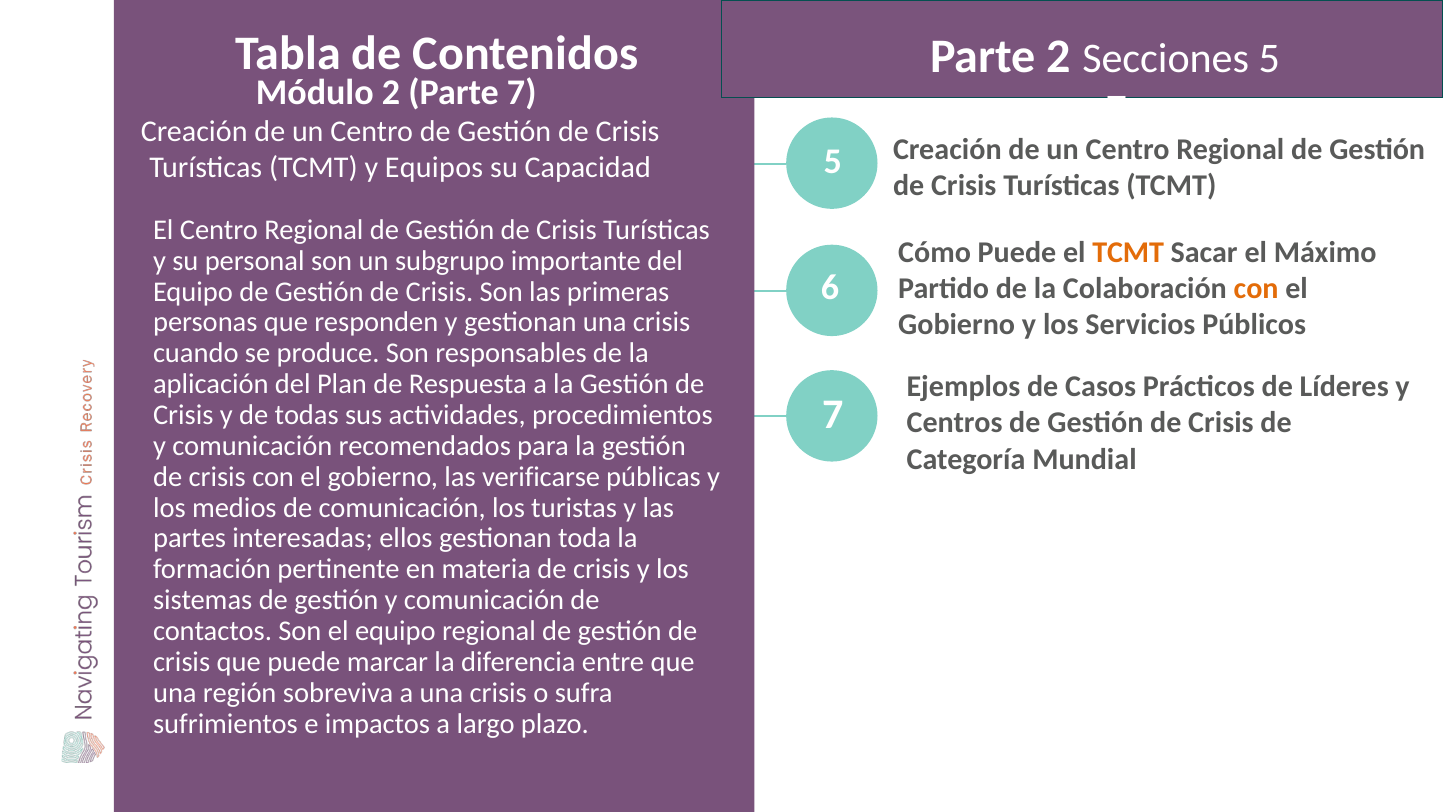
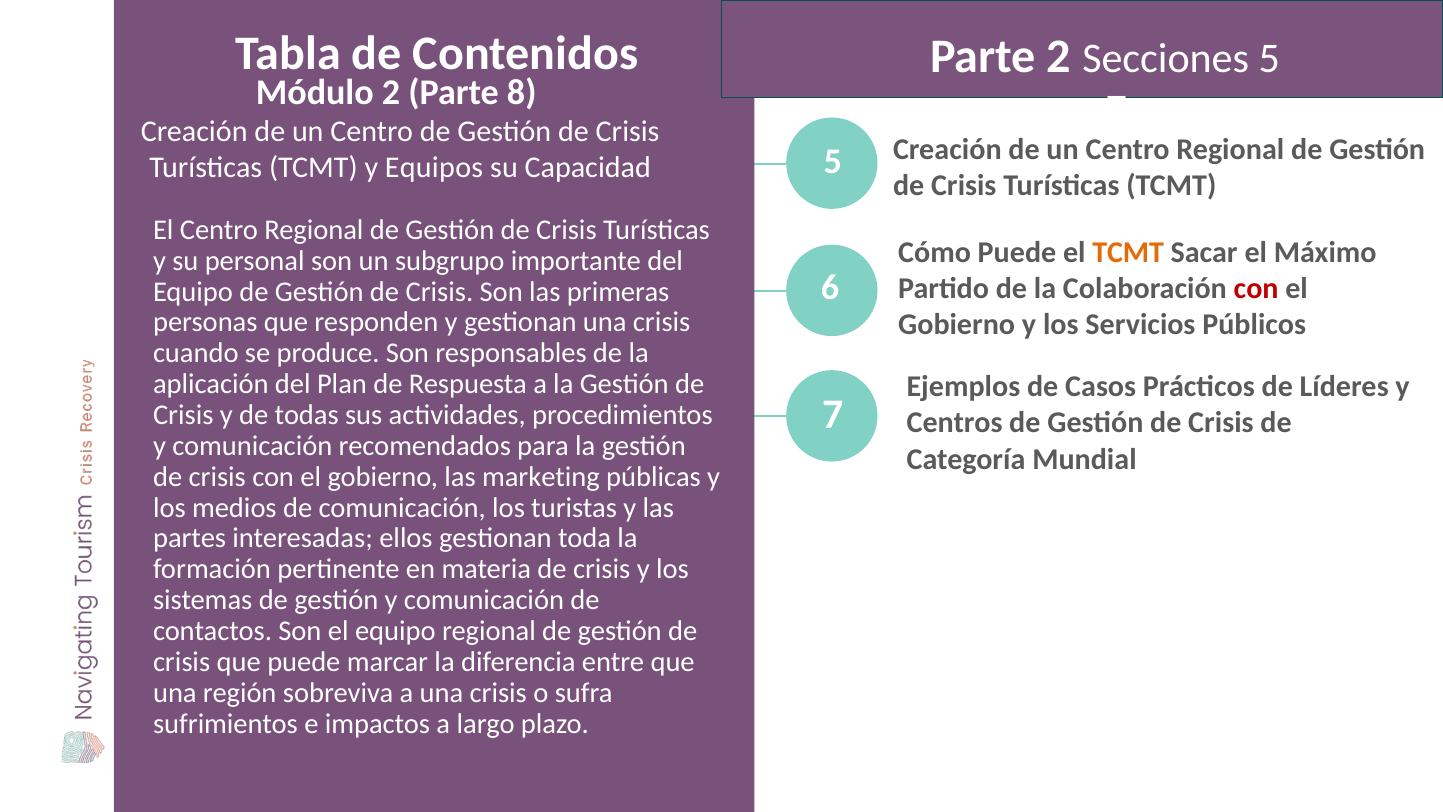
Parte 7: 7 -> 8 (522, 92)
con colour: orange -> red (1256, 289)
verificarse: verificarse -> marketing (541, 477)
